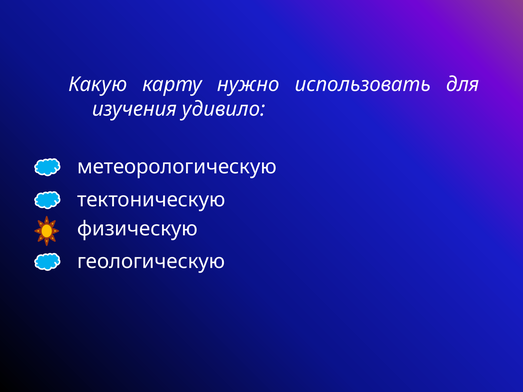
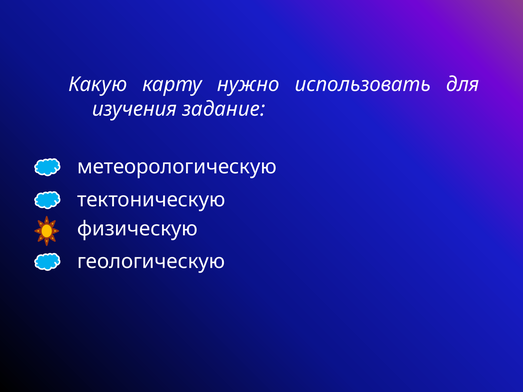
удивило: удивило -> задание (224, 109)
